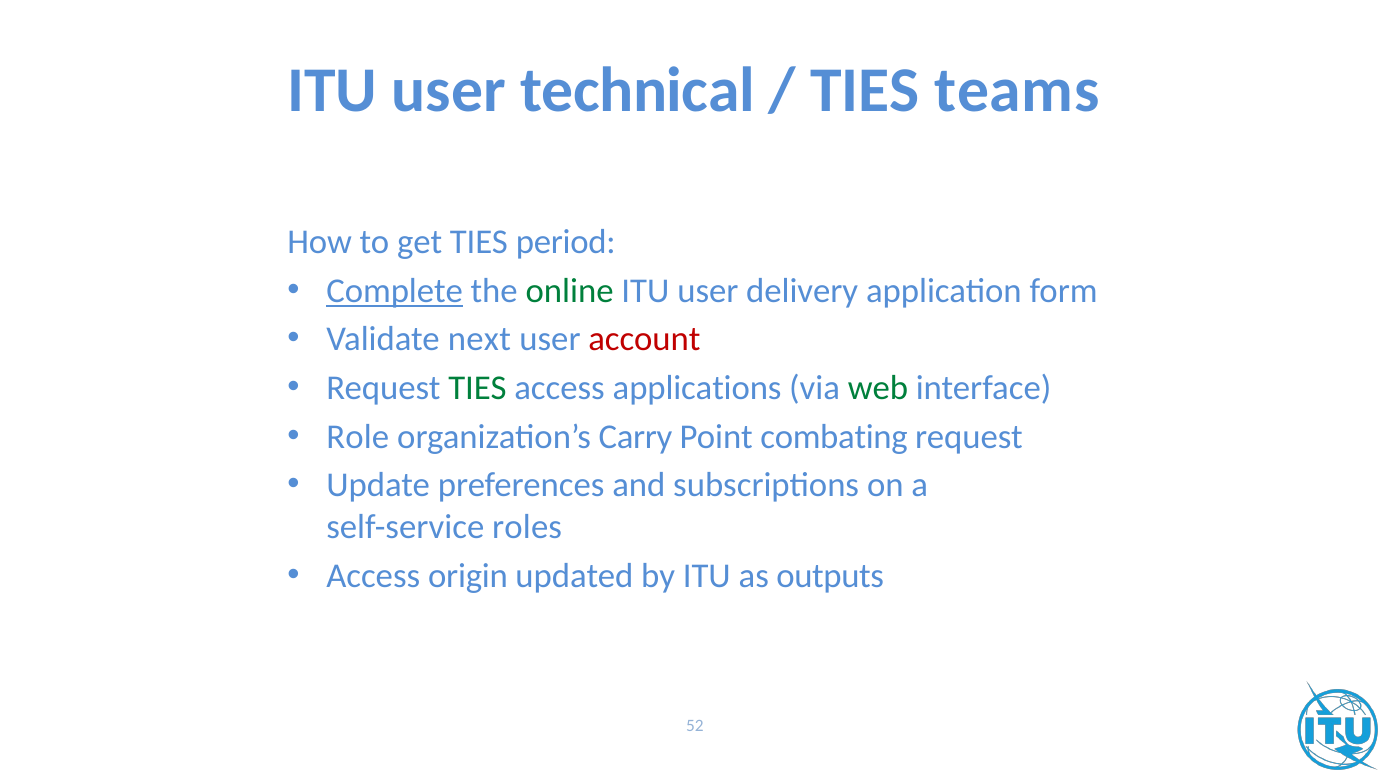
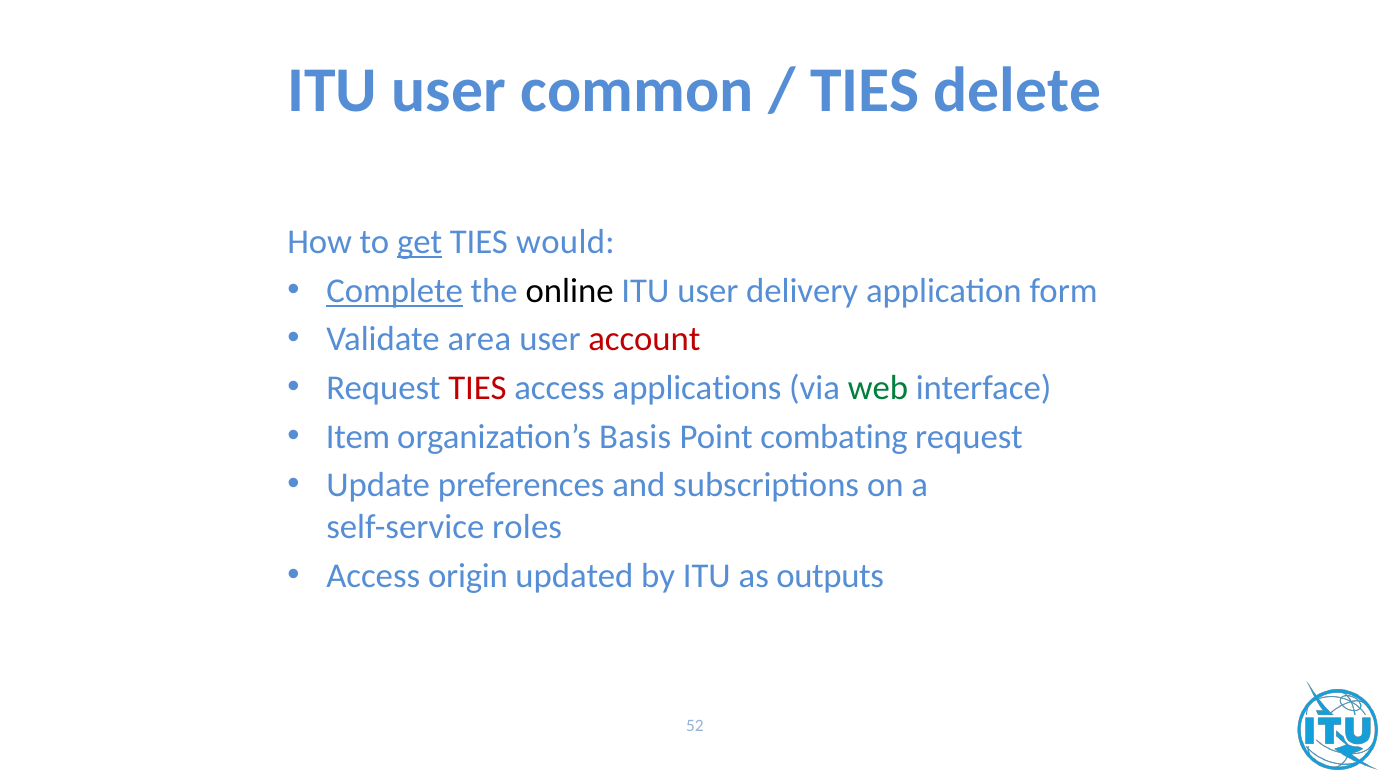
technical: technical -> common (637, 90)
teams: teams -> delete (1017, 90)
get underline: none -> present (420, 242)
period: period -> would (565, 242)
online colour: green -> black (570, 291)
next: next -> area (479, 339)
TIES colour: green -> red (477, 388)
Role: Role -> Item (358, 437)
Carry: Carry -> Basis (635, 437)
